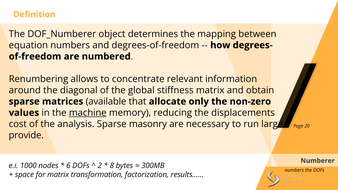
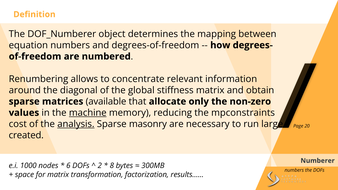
displacements: displacements -> mpconstraints (243, 113)
analysis underline: none -> present (76, 124)
provide: provide -> created (26, 135)
